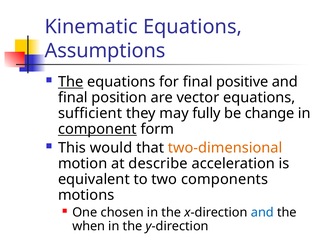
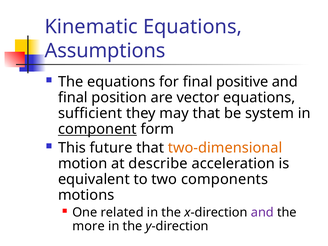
The underline: present -> none (71, 82)
may fully: fully -> that (206, 113)
change: change -> system (270, 113)
would: would -> future (111, 148)
chosen: chosen -> related (122, 212)
and colour: blue -> purple (262, 212)
when: when -> more (89, 226)
